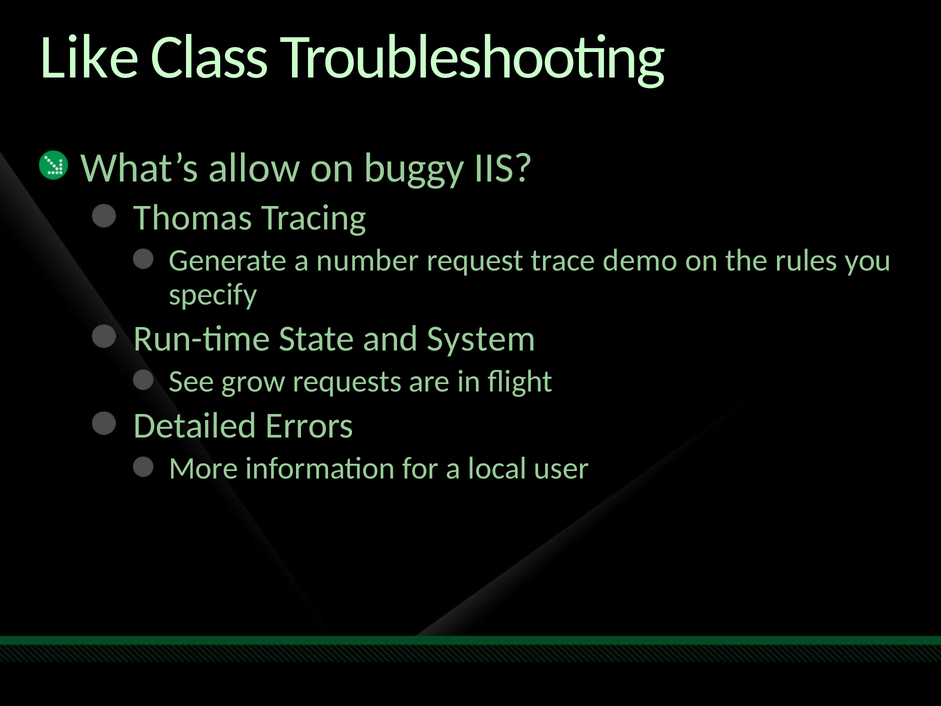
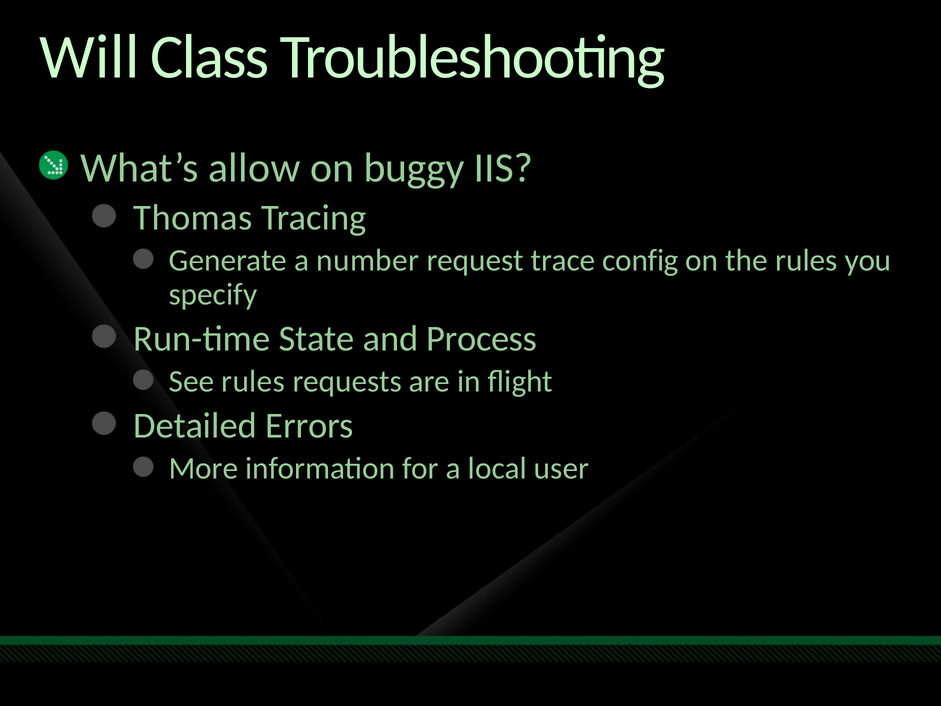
Like: Like -> Will (89, 57)
demo: demo -> config (641, 260)
System: System -> Process (482, 338)
See grow: grow -> rules (253, 381)
